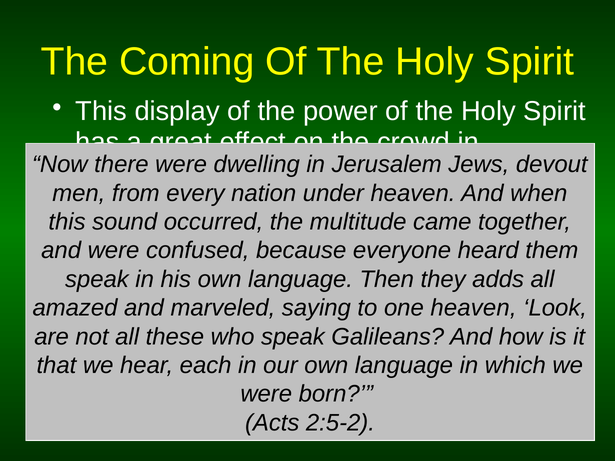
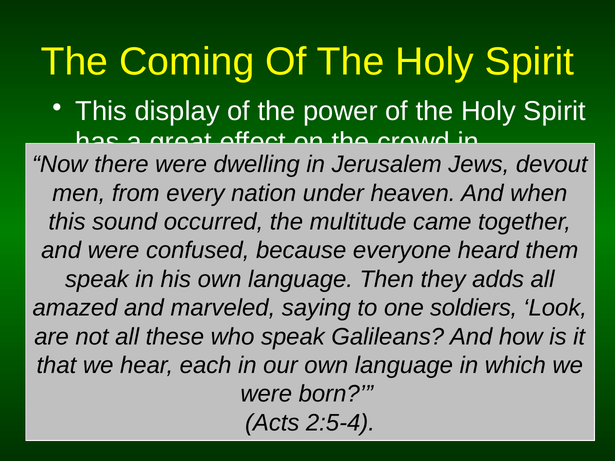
one heaven: heaven -> soldiers (474, 308)
2:5-2: 2:5-2 -> 2:5-4 (340, 423)
